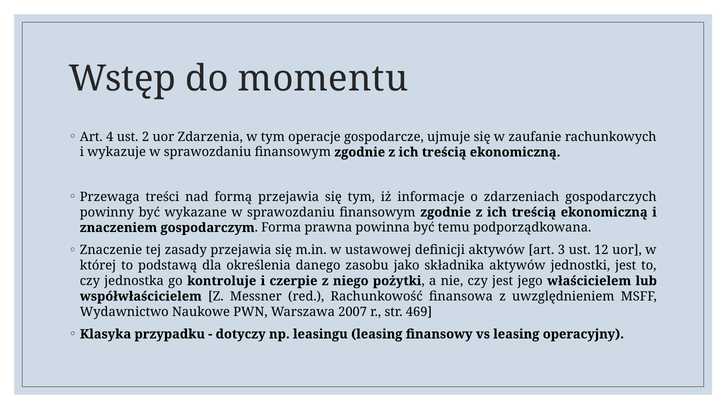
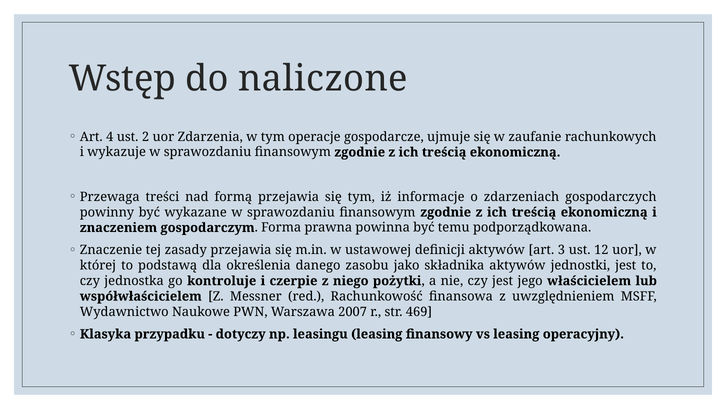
momentu: momentu -> naliczone (323, 79)
